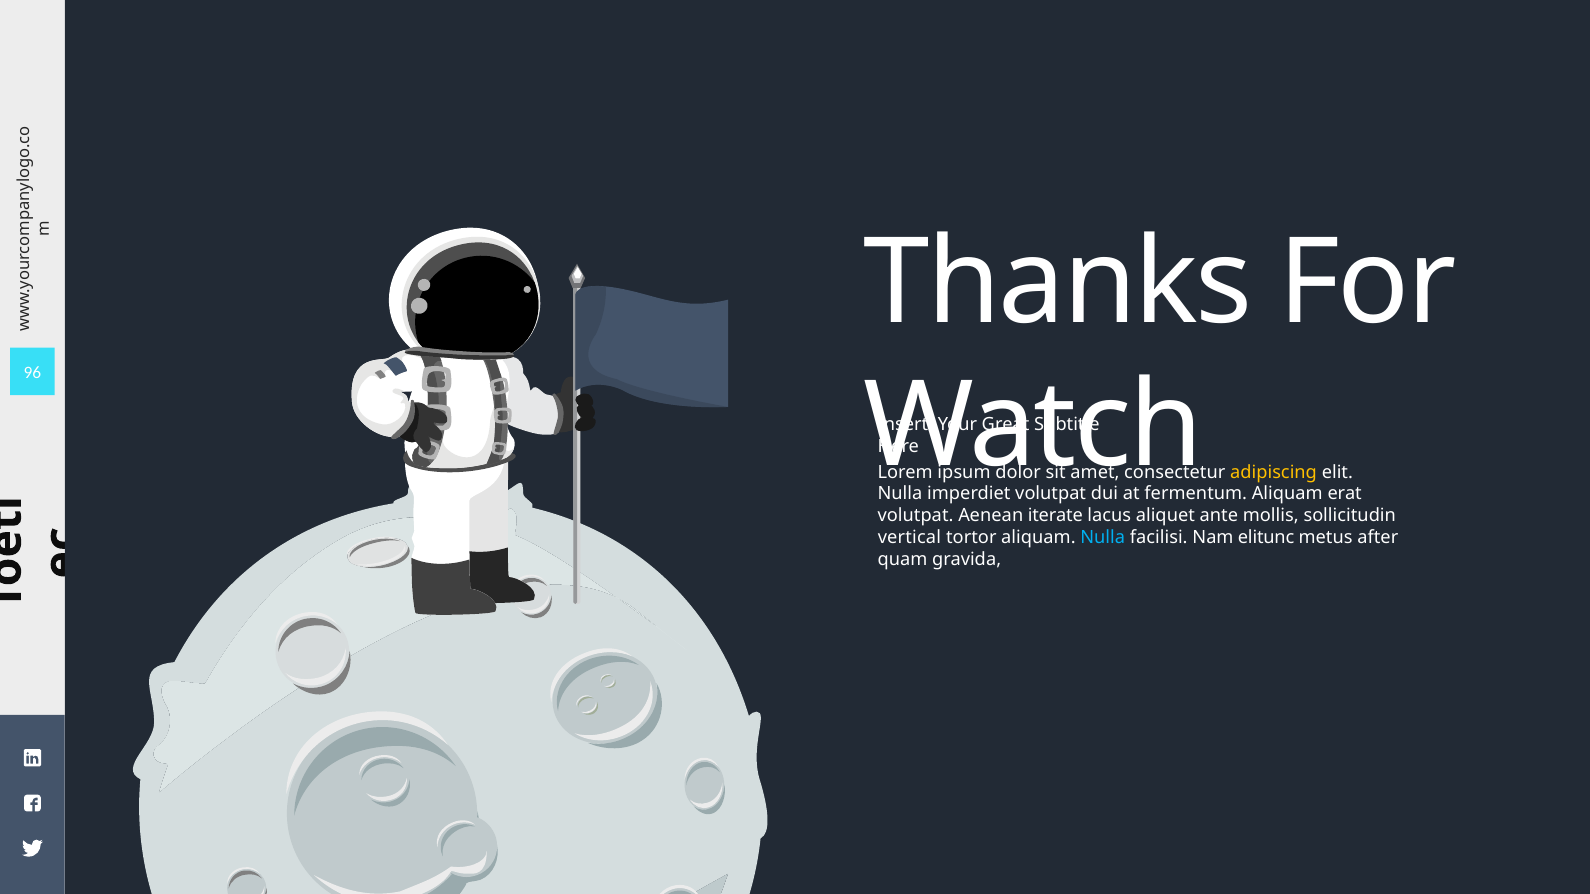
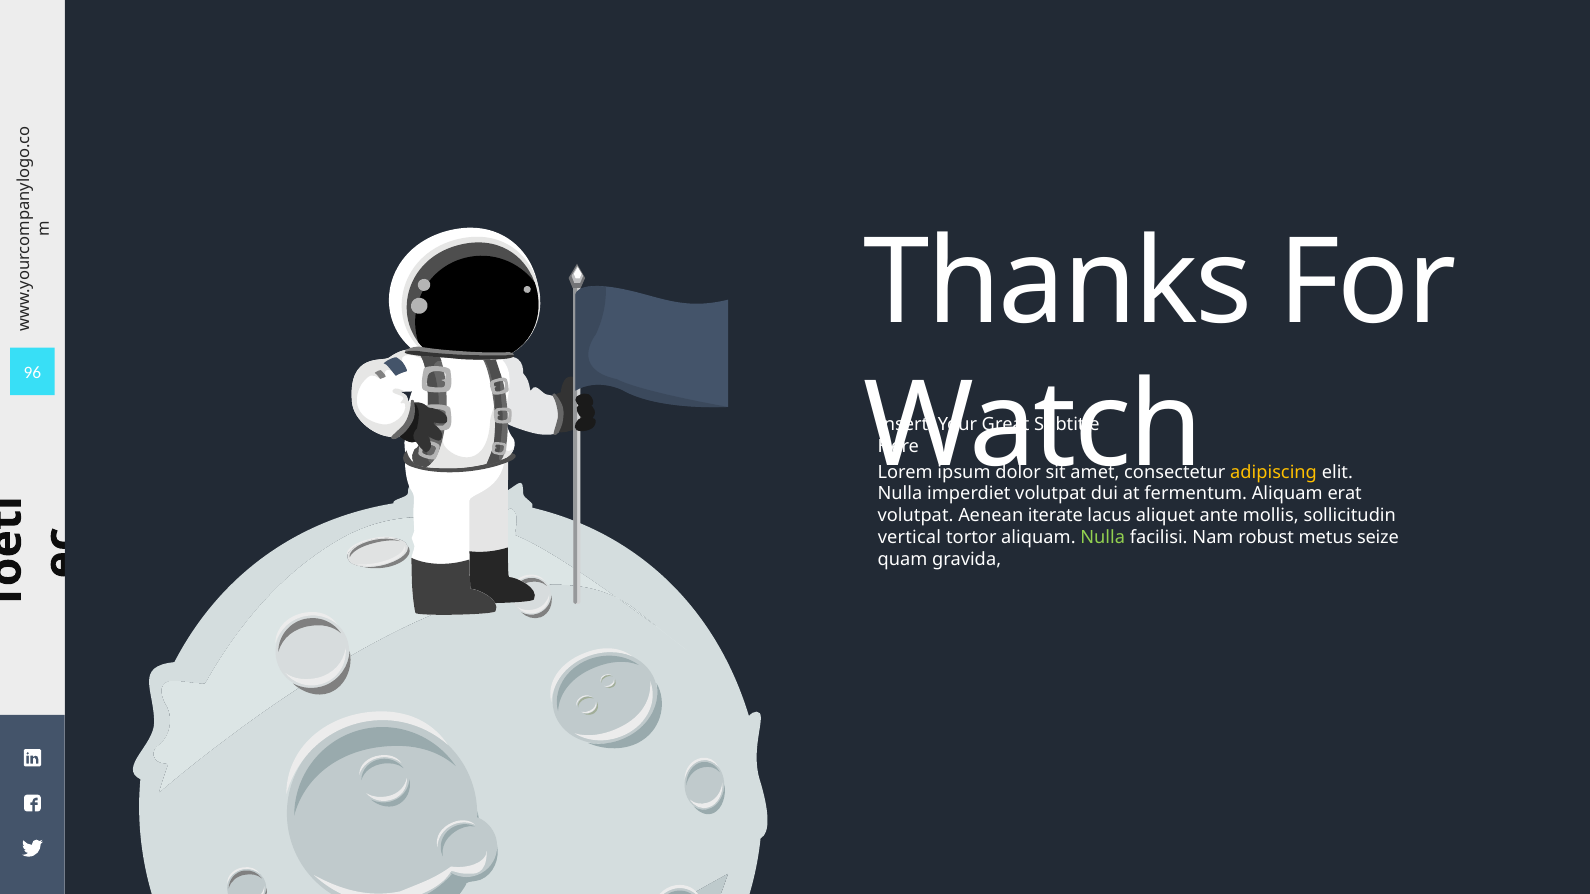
Nulla colour: light blue -> light green (1103, 538)
elitunc: elitunc -> robust (1266, 538)
after: after -> seize (1378, 538)
